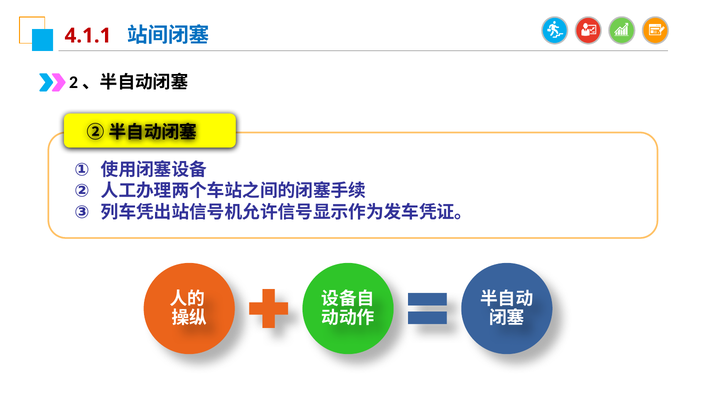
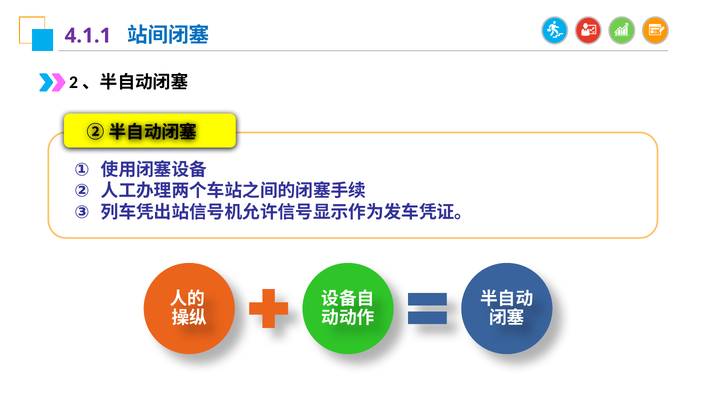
4.1.1 colour: red -> purple (88, 36)
